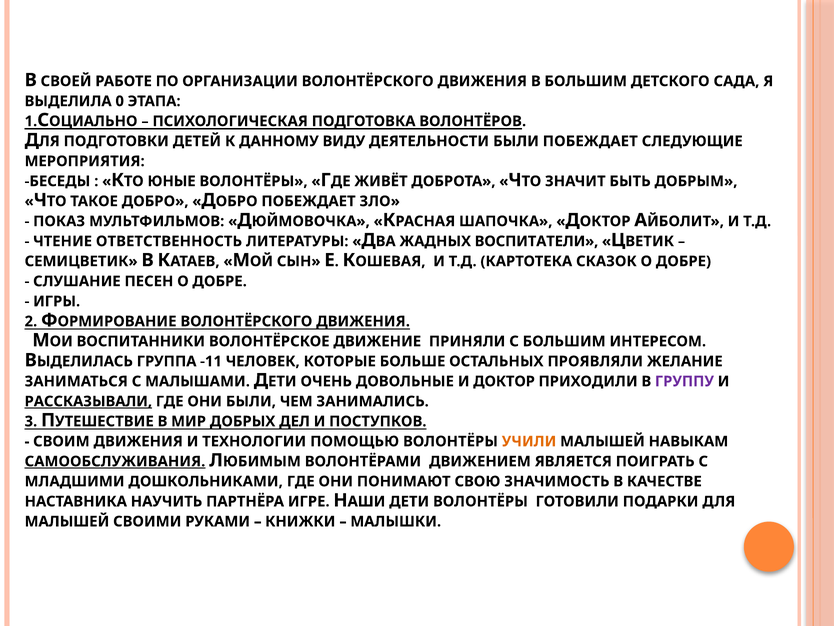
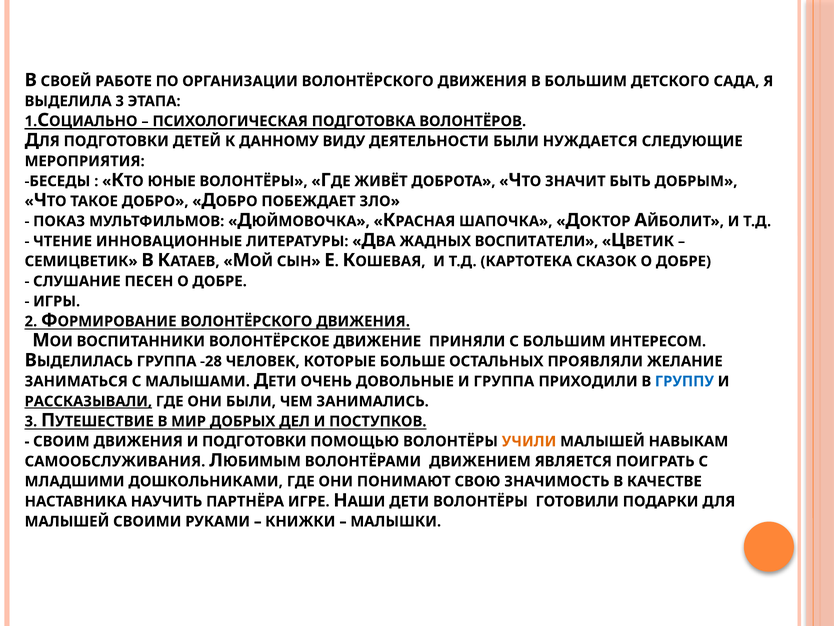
ВЫДЕЛИЛА 0: 0 -> 3 (120, 101)
БЫЛИ ПОБЕЖДАЕТ: ПОБЕЖДАЕТ -> НУЖДАЕТСЯ (590, 141)
ОТВЕТСТВЕННОСТЬ: ОТВЕТСТВЕННОСТЬ -> ИННОВАЦИОННЫЕ (169, 241)
-11: -11 -> -28 (211, 361)
И ДОКТОР: ДОКТОР -> ГРУППА (504, 381)
ГРУППУ colour: purple -> blue (684, 381)
И ТЕХНОЛОГИИ: ТЕХНОЛОГИИ -> ПОДГОТОВКИ (254, 441)
САМООБСЛУЖИВАНИЯ underline: present -> none (115, 461)
